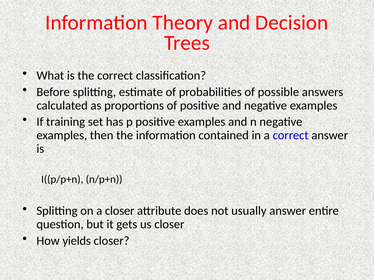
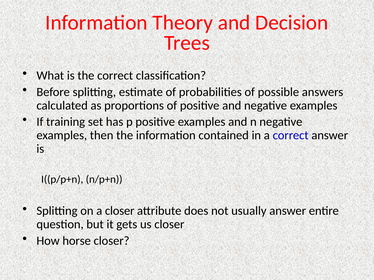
yields: yields -> horse (77, 241)
